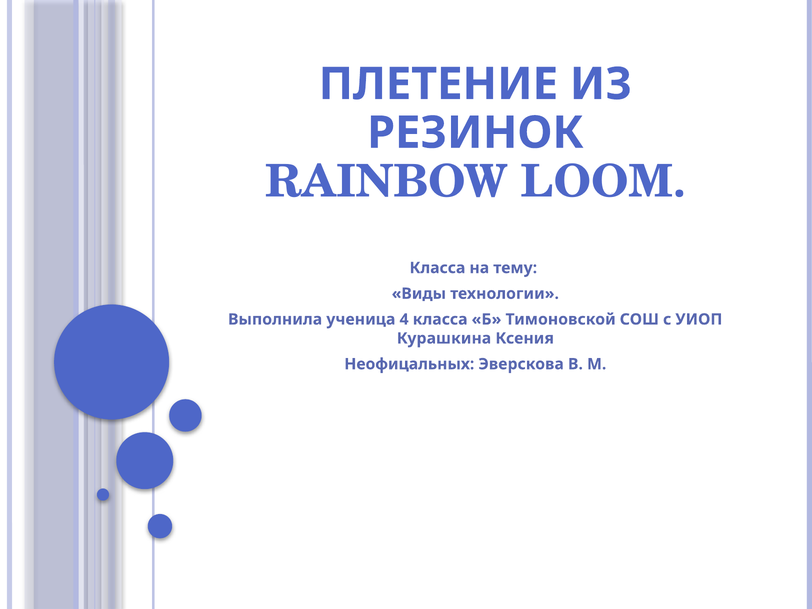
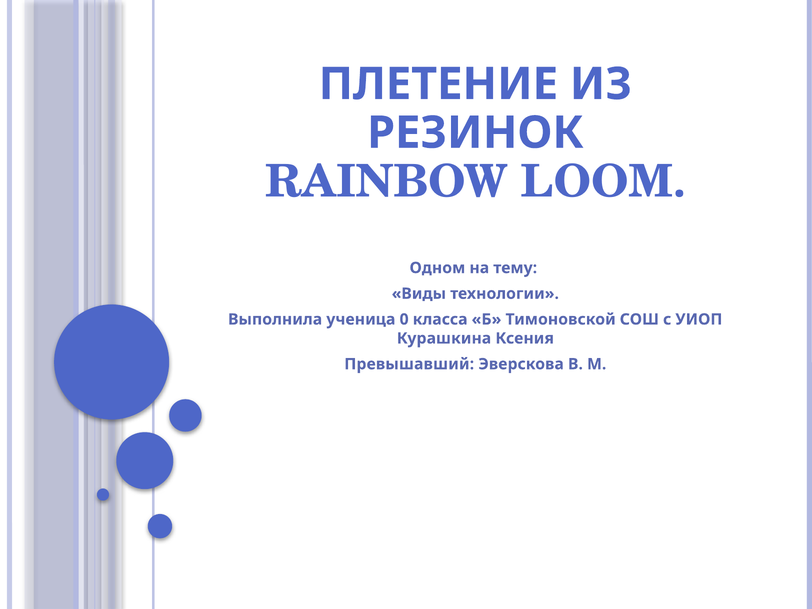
Класса: Класса -> Одном (437, 268)
4: 4 -> 0 (404, 319)
Неофицальных: Неофицальных -> Превышавший (409, 364)
